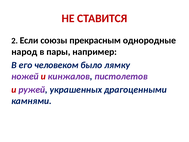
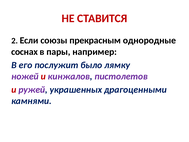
народ: народ -> соснах (24, 52)
человеком: человеком -> послужит (56, 65)
